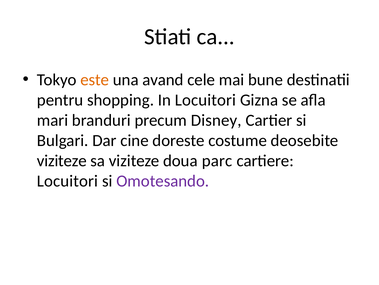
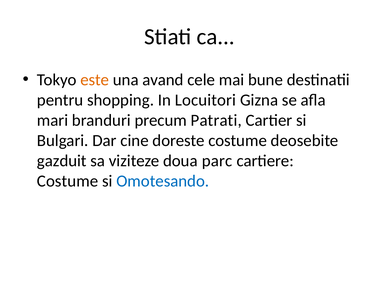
Disney: Disney -> Patrati (216, 120)
viziteze: viziteze -> gazduit (62, 160)
Locuitori: Locuitori -> Costume (68, 181)
Omotesando colour: purple -> blue (163, 181)
